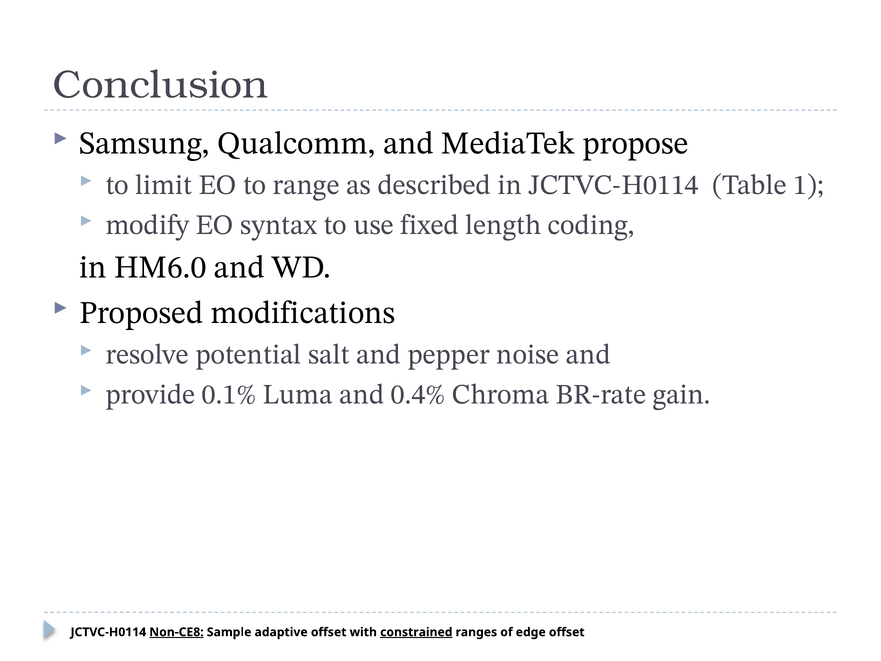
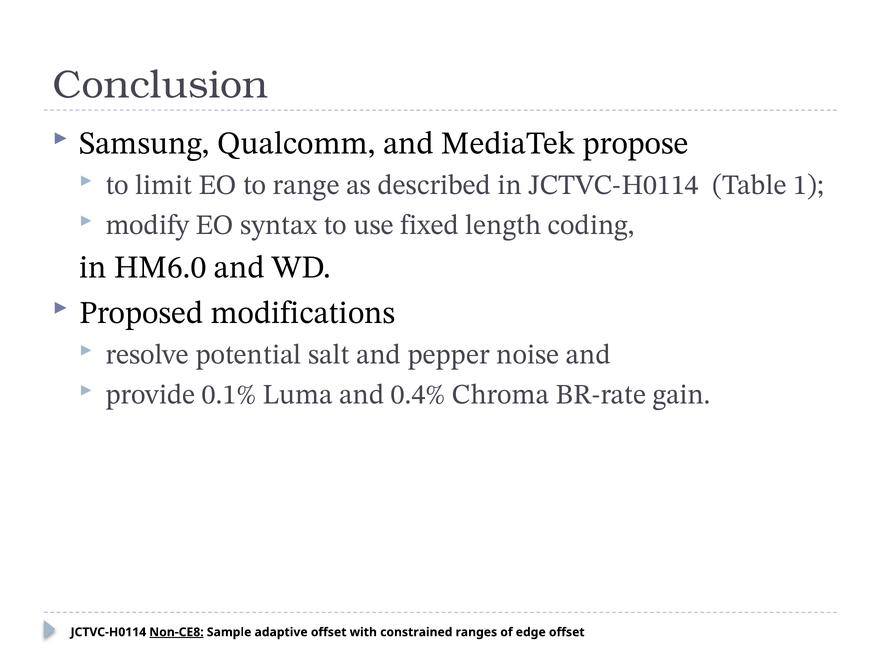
constrained underline: present -> none (416, 632)
